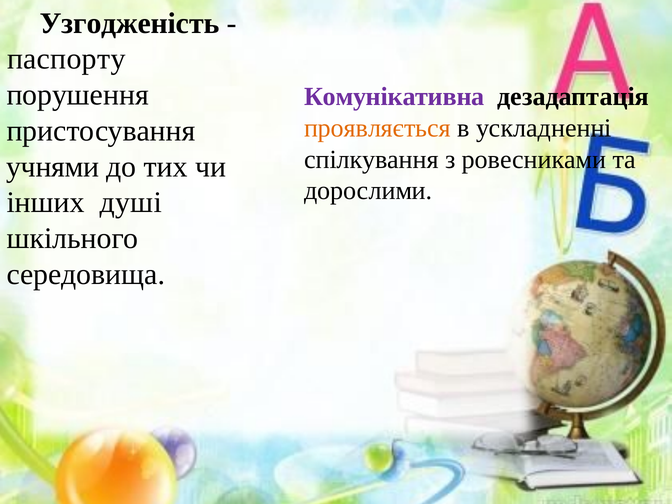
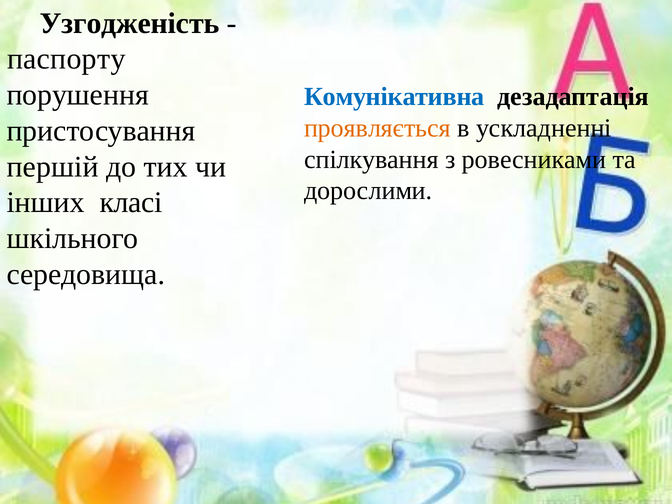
Комунікативна colour: purple -> blue (394, 97)
учнями: учнями -> першій (53, 167)
душі: душі -> класі (131, 203)
